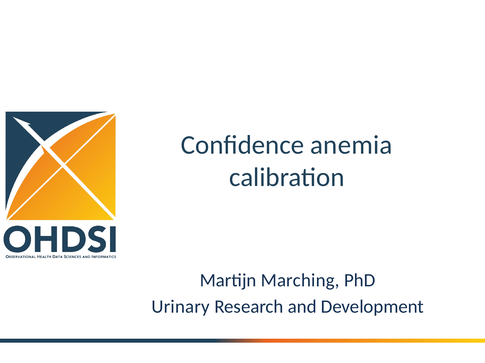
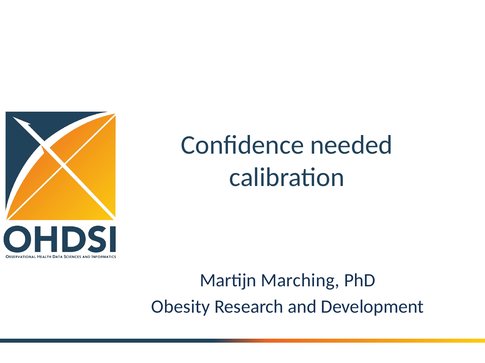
anemia: anemia -> needed (351, 145)
Urinary: Urinary -> Obesity (181, 307)
